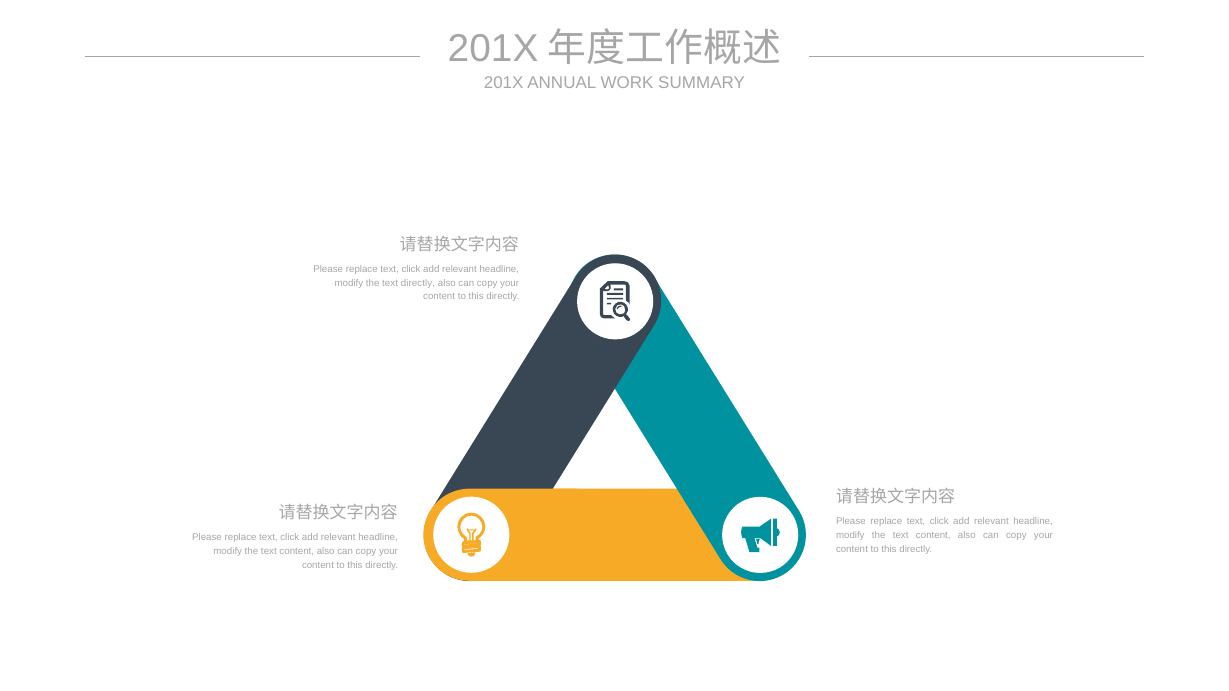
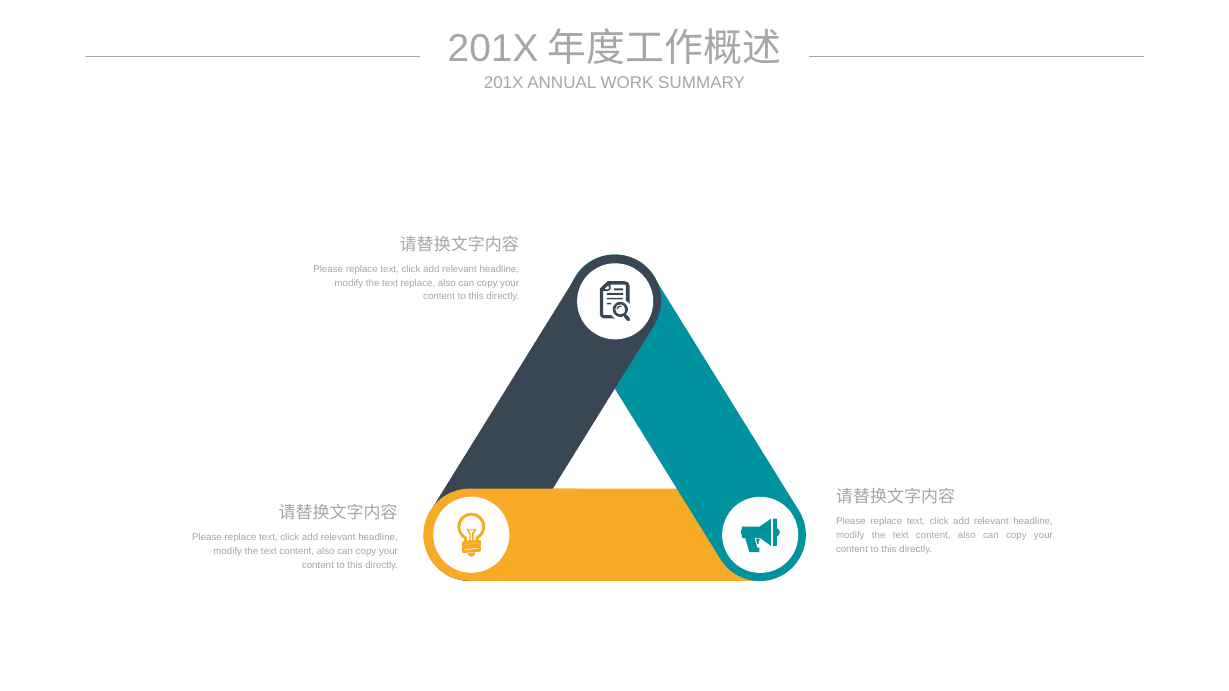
text directly: directly -> replace (418, 283)
